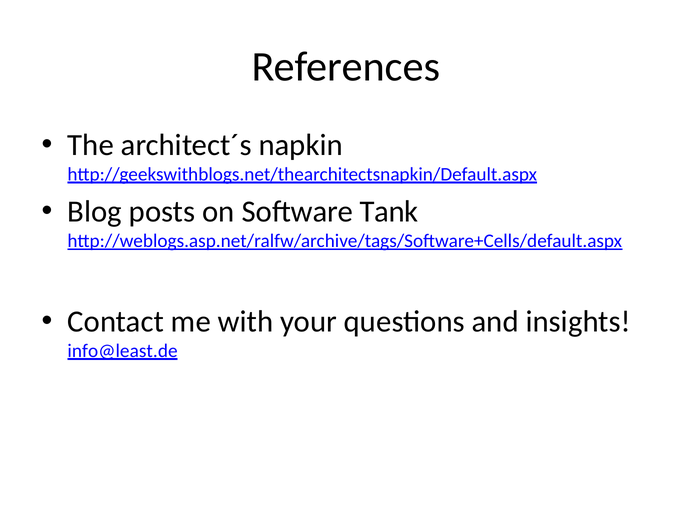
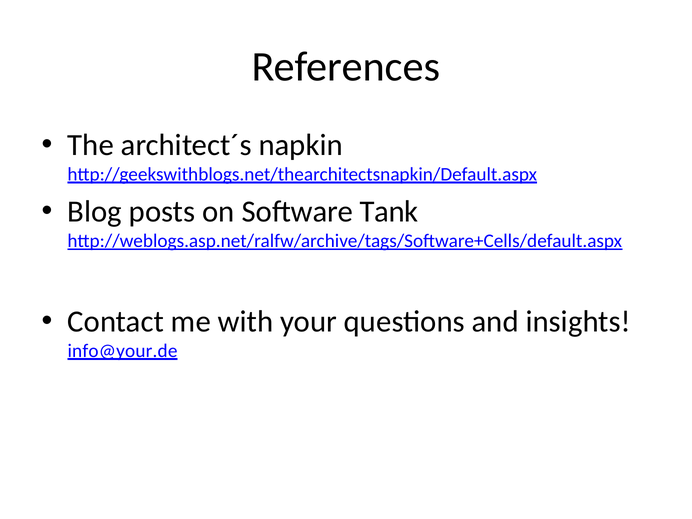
info@least.de: info@least.de -> info@your.de (122, 351)
